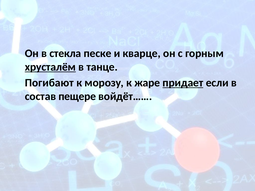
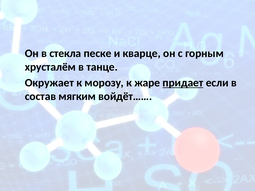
хрусталём underline: present -> none (50, 67)
Погибают: Погибают -> Окружает (49, 83)
пещере: пещере -> мягким (77, 97)
